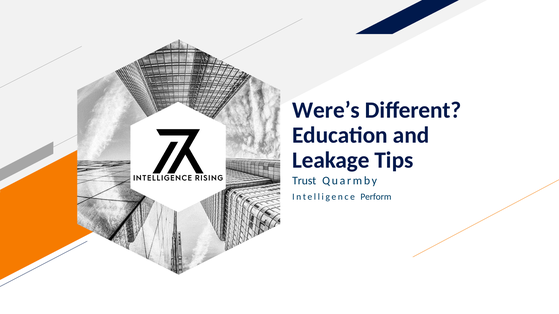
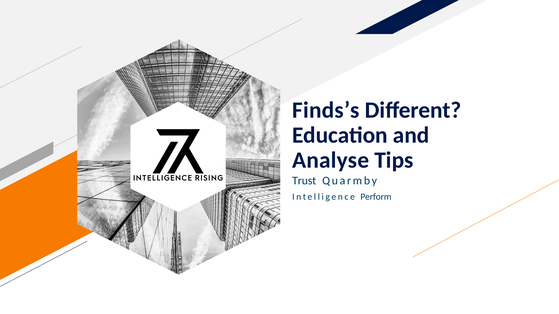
Were’s: Were’s -> Finds’s (326, 110)
Leakage: Leakage -> Analyse (331, 160)
